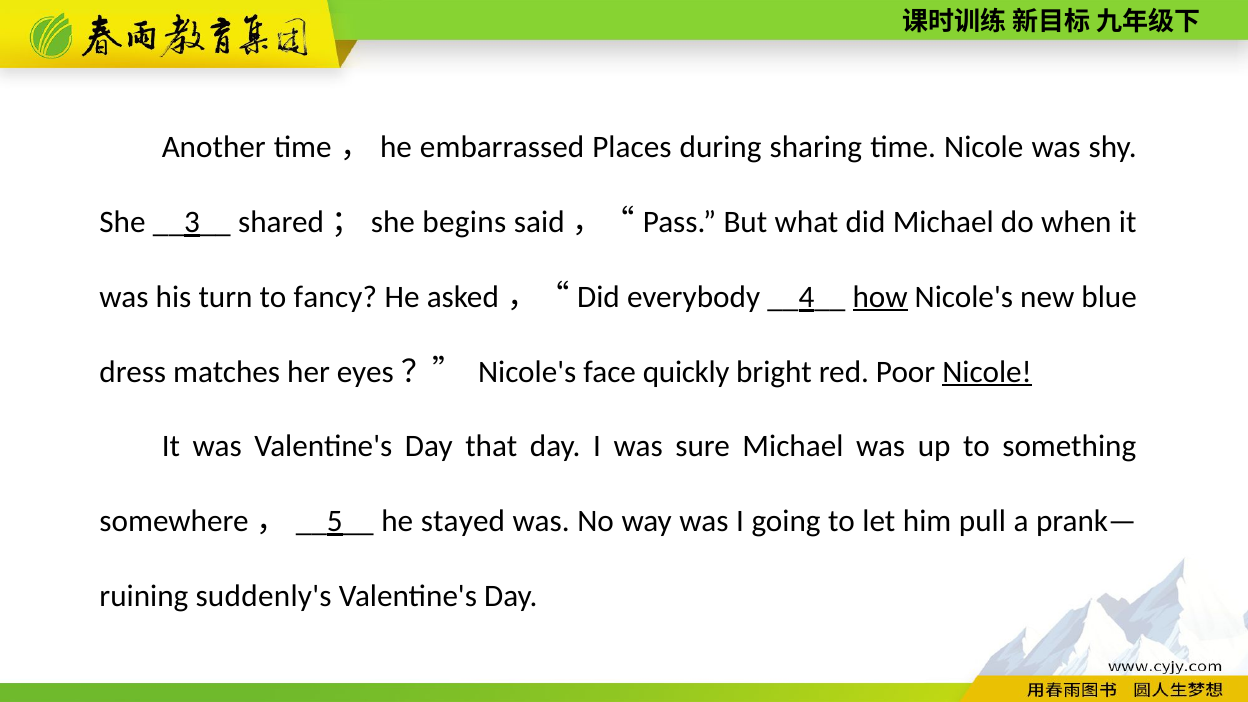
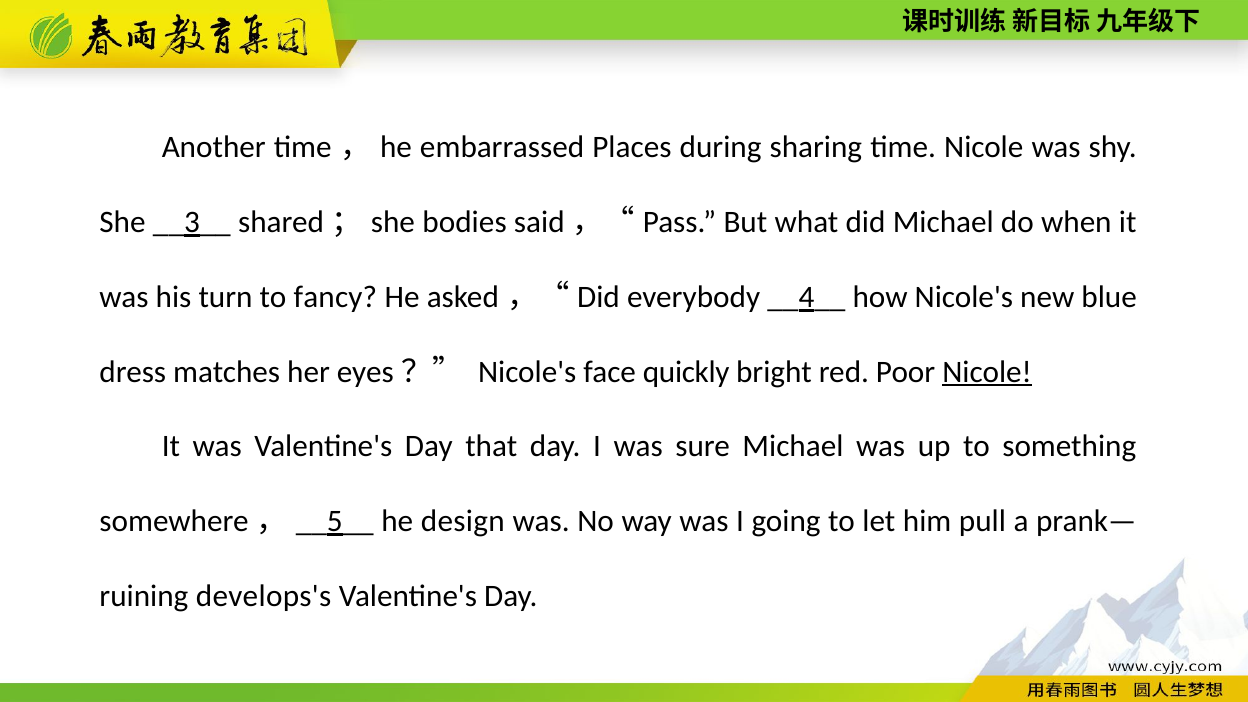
begins: begins -> bodies (465, 222)
how underline: present -> none (880, 297)
stayed: stayed -> design (463, 522)
suddenly's: suddenly's -> develops's (264, 596)
